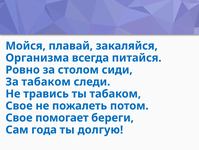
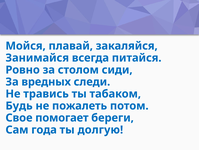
Организма: Организма -> Занимайся (37, 58)
За табаком: табаком -> вредных (46, 81)
Свое: Свое -> Будь (19, 105)
